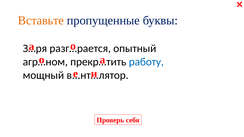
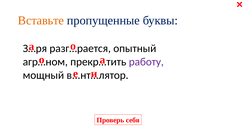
работу colour: blue -> purple (146, 62)
